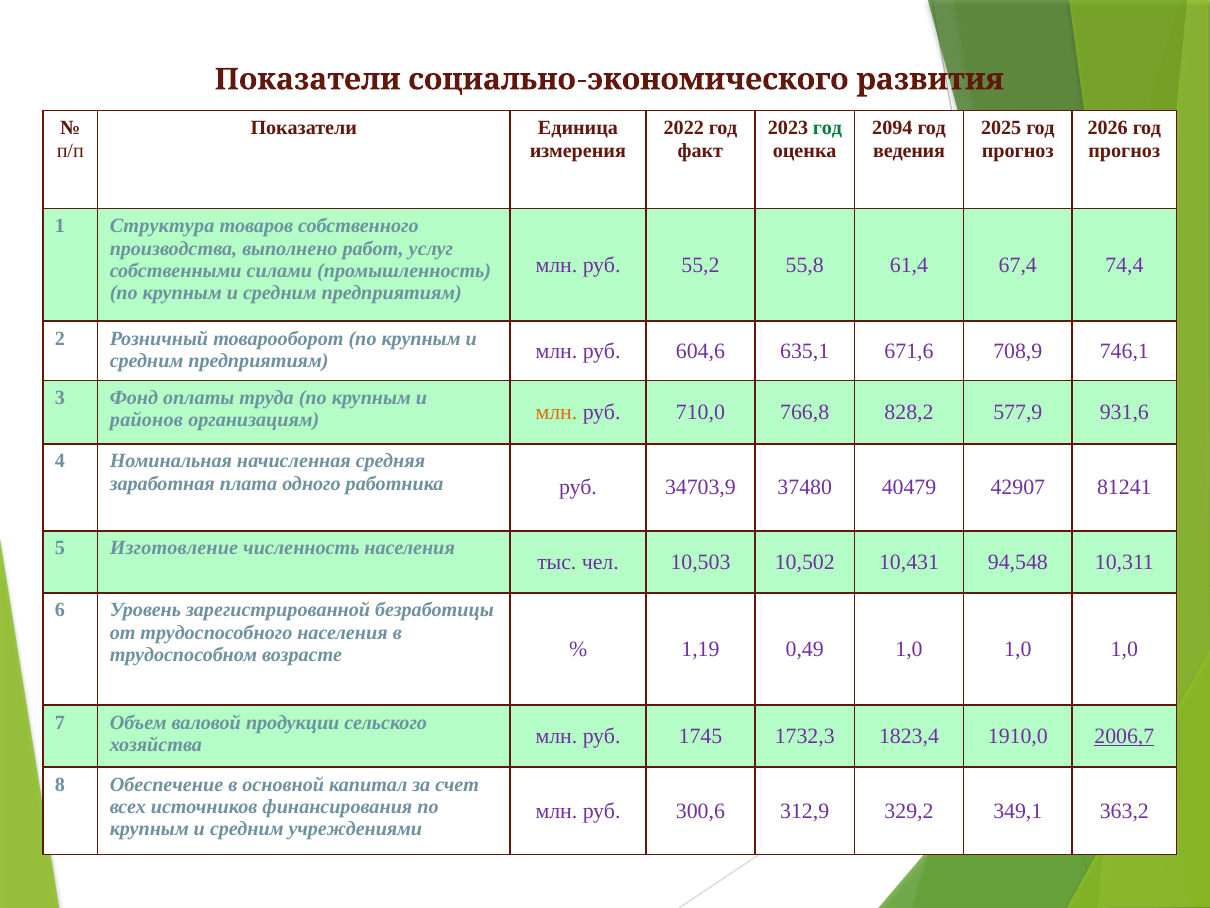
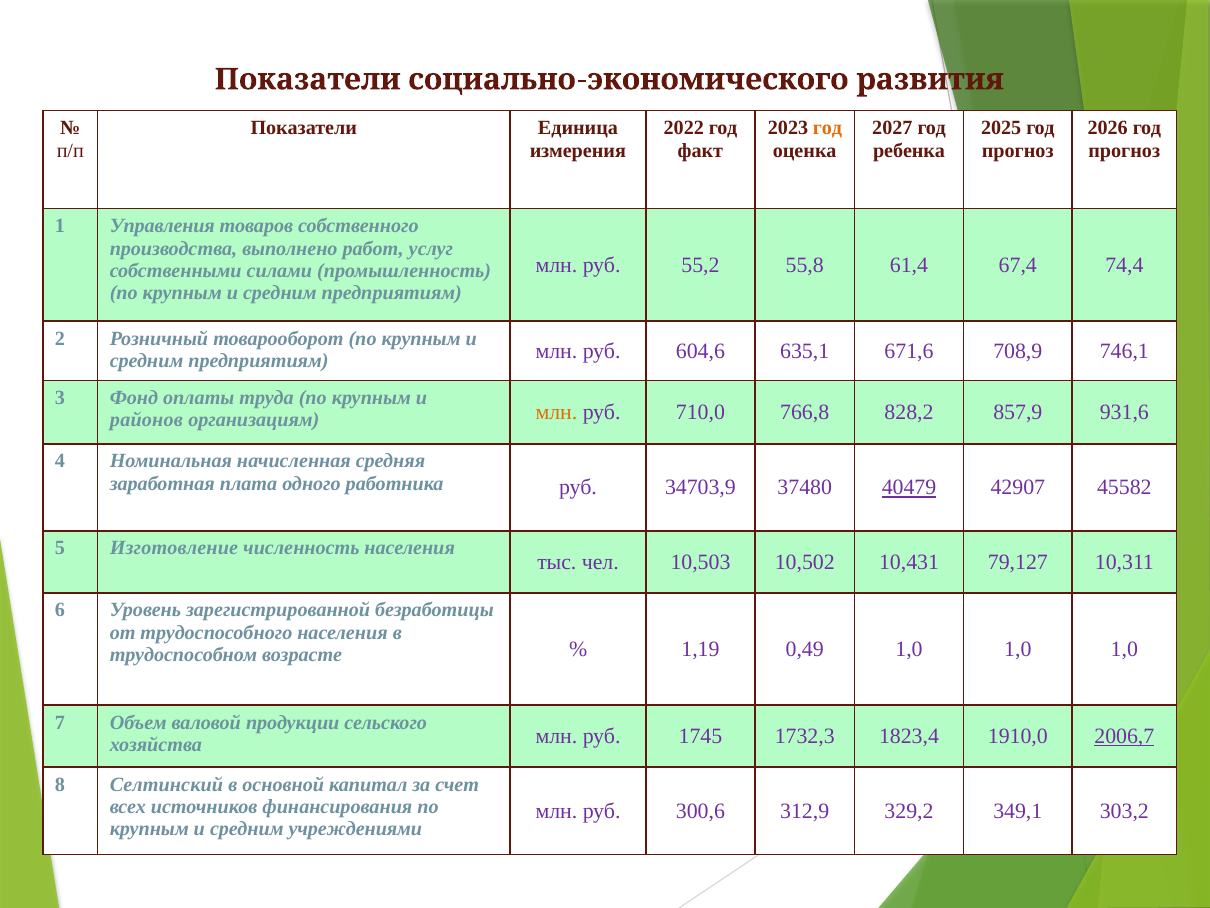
год colour: green -> orange (827, 128)
2094: 2094 -> 2027 (892, 128)
ведения: ведения -> ребенка (909, 150)
Структура: Структура -> Управления (162, 226)
577,9: 577,9 -> 857,9 (1018, 412)
40479 underline: none -> present (909, 487)
81241: 81241 -> 45582 (1124, 487)
94,548: 94,548 -> 79,127 (1018, 562)
Обеспечение: Обеспечение -> Селтинский (166, 784)
363,2: 363,2 -> 303,2 (1124, 810)
